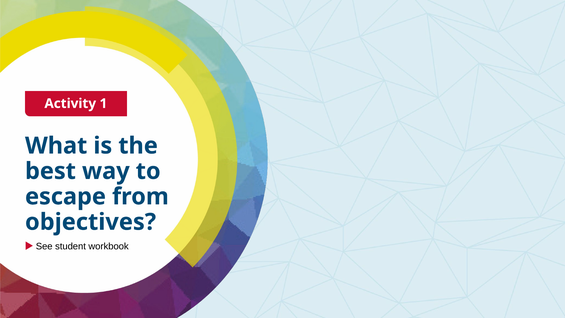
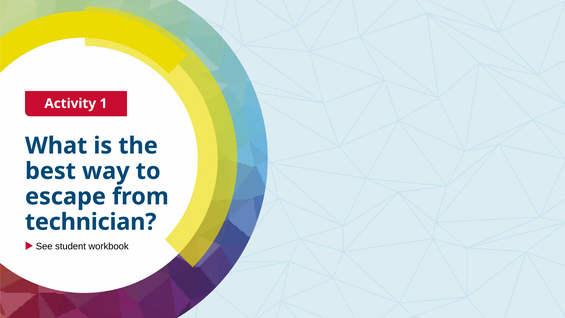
objectives: objectives -> technician (91, 222)
